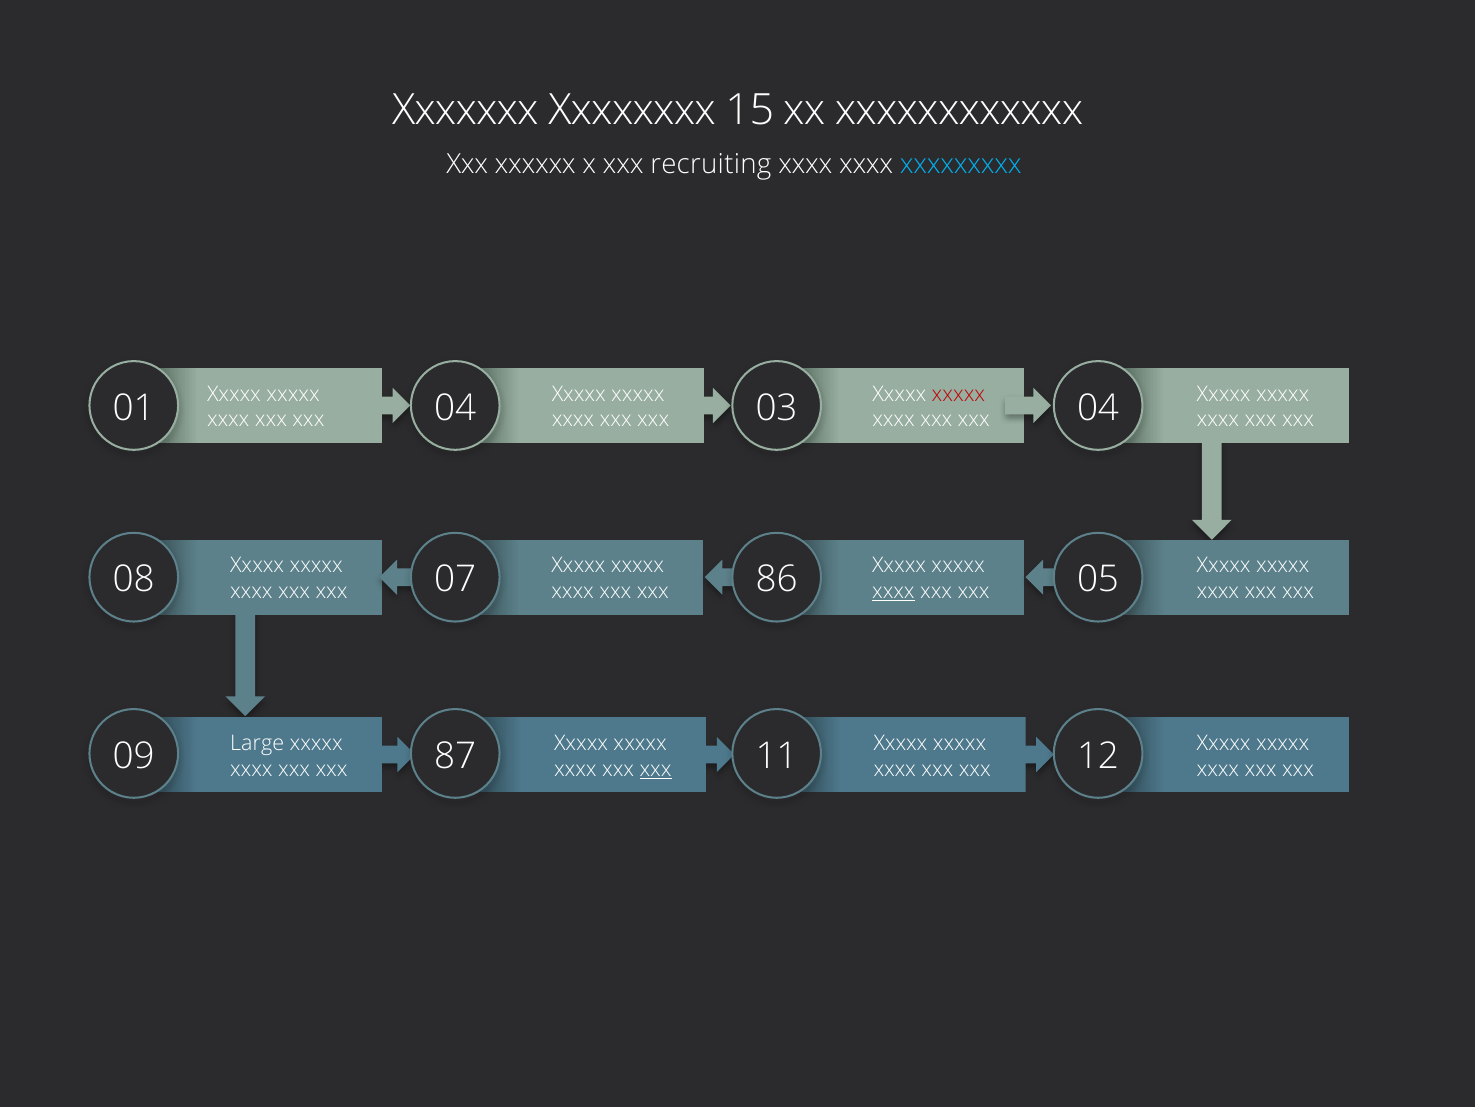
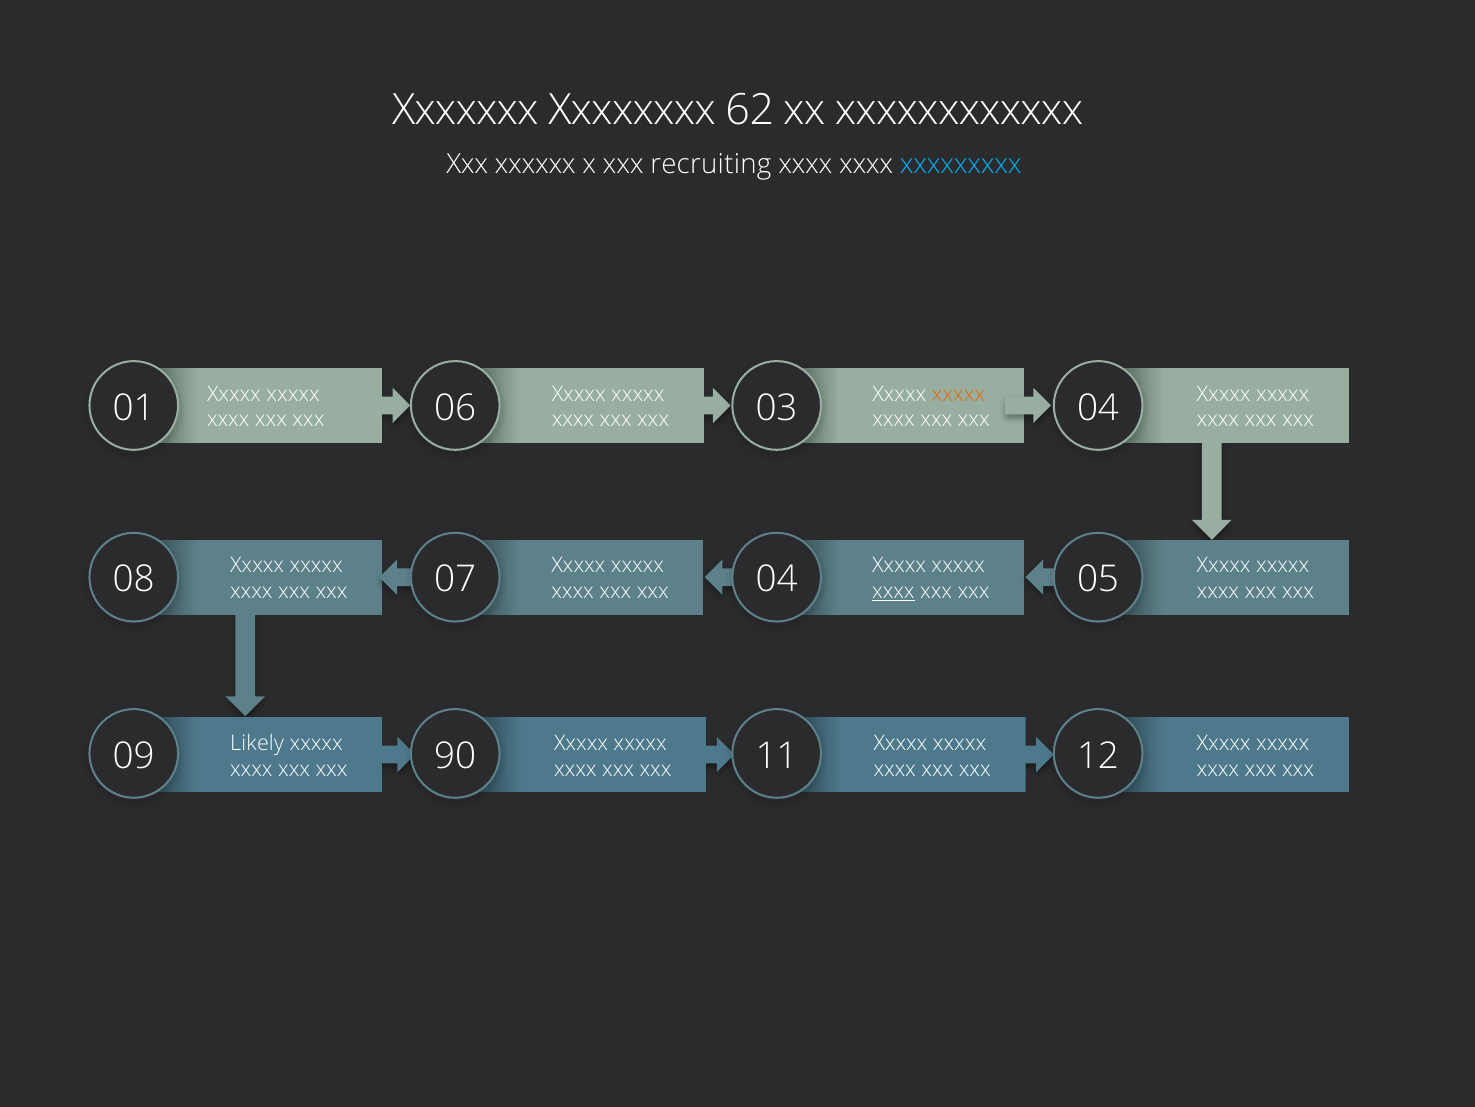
15: 15 -> 62 (750, 110)
xxxxx colour: red -> orange (958, 394)
01 04: 04 -> 06 (455, 408)
07 86: 86 -> 04 (777, 579)
Large: Large -> Likely (257, 743)
87: 87 -> 90 (455, 755)
xxx underline: present -> none (656, 768)
